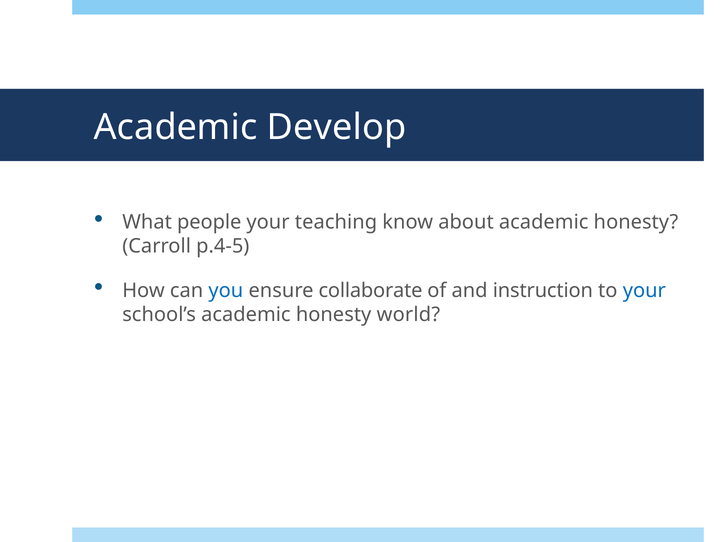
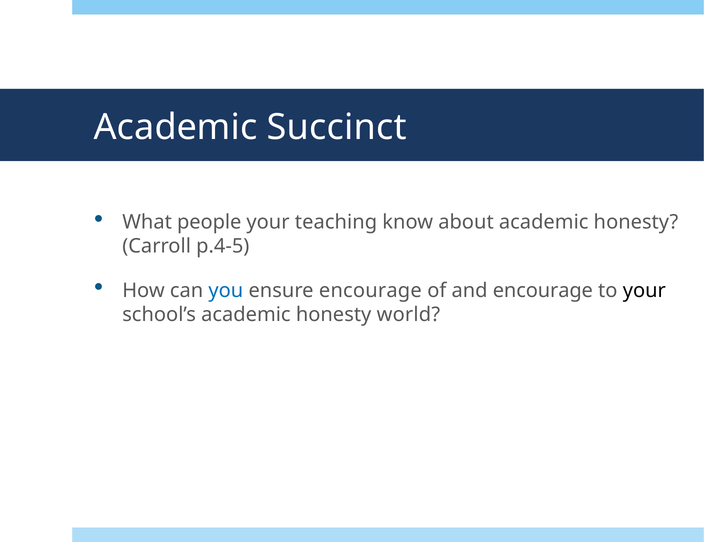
Develop: Develop -> Succinct (337, 127)
ensure collaborate: collaborate -> encourage (370, 290)
and instruction: instruction -> encourage (543, 290)
your colour: blue -> black (644, 290)
